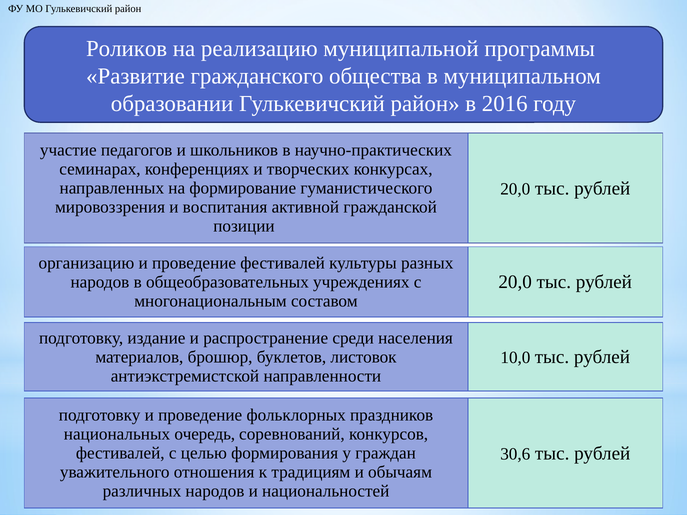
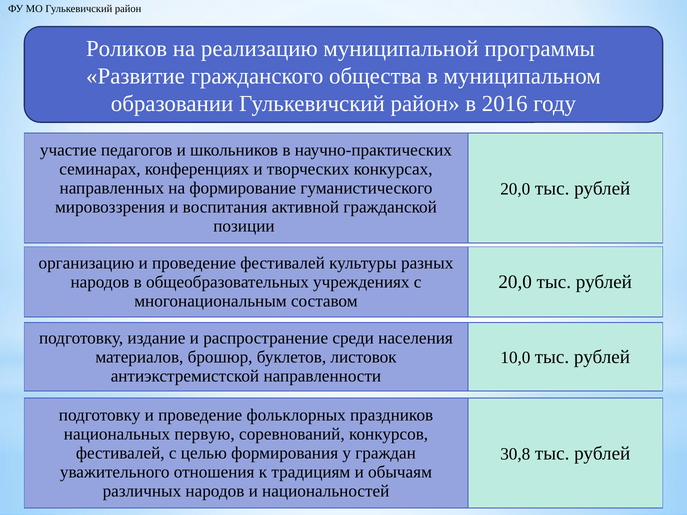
очередь: очередь -> первую (205, 434)
30,6: 30,6 -> 30,8 (515, 454)
